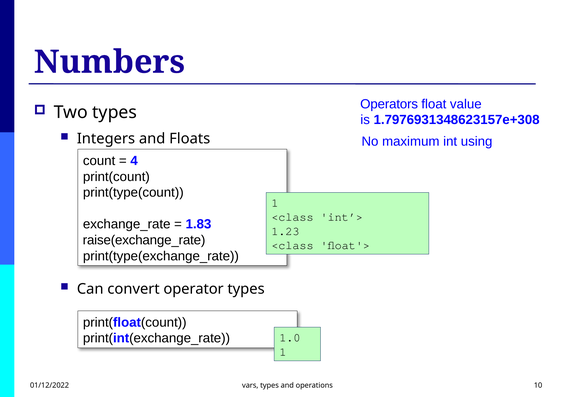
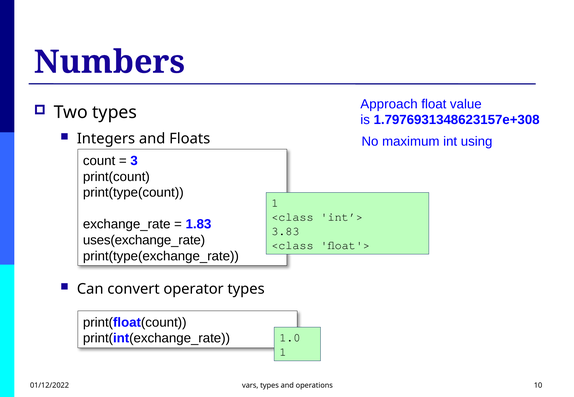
Operators: Operators -> Approach (389, 104)
4: 4 -> 3 (134, 161)
1.23: 1.23 -> 3.83 (285, 231)
raise(exchange_rate: raise(exchange_rate -> uses(exchange_rate (144, 240)
